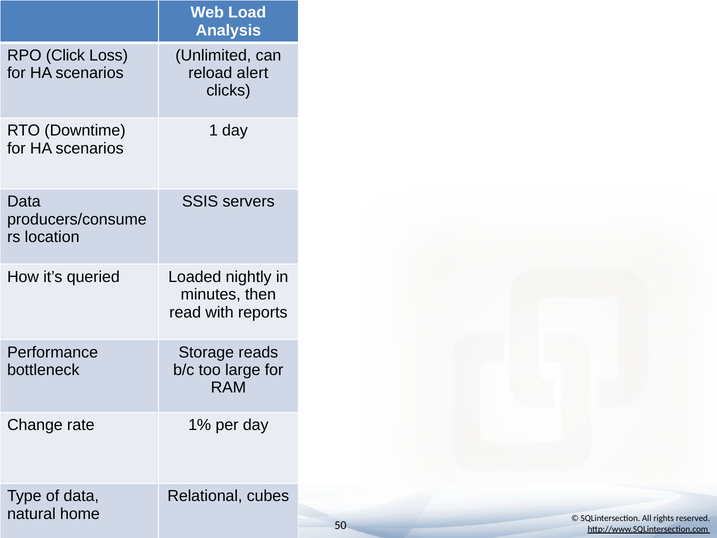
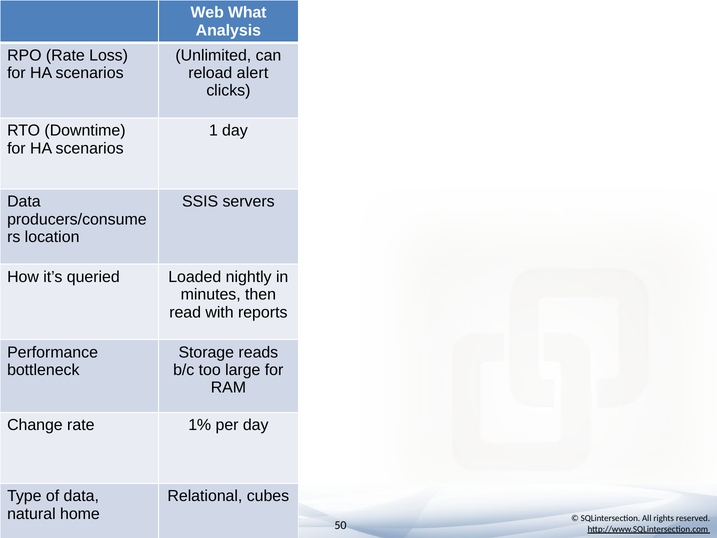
Load: Load -> What (247, 13)
RPO Click: Click -> Rate (65, 55)
